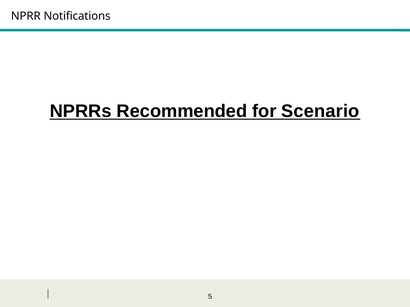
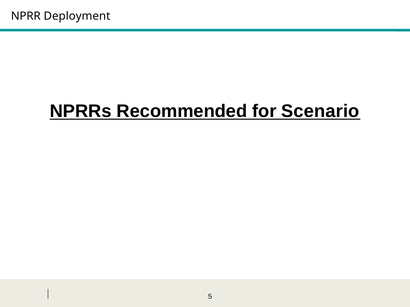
Notifications: Notifications -> Deployment (77, 16)
